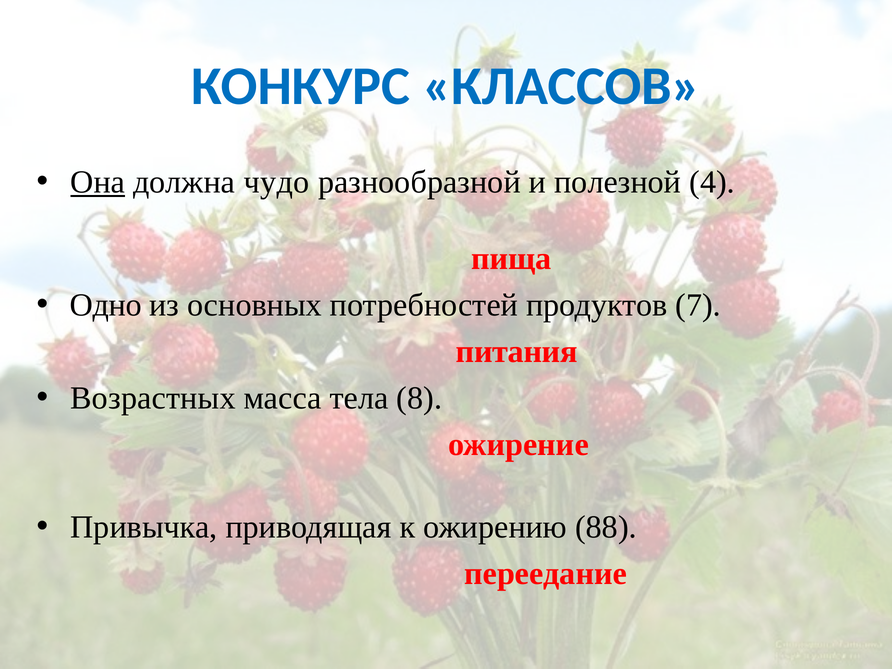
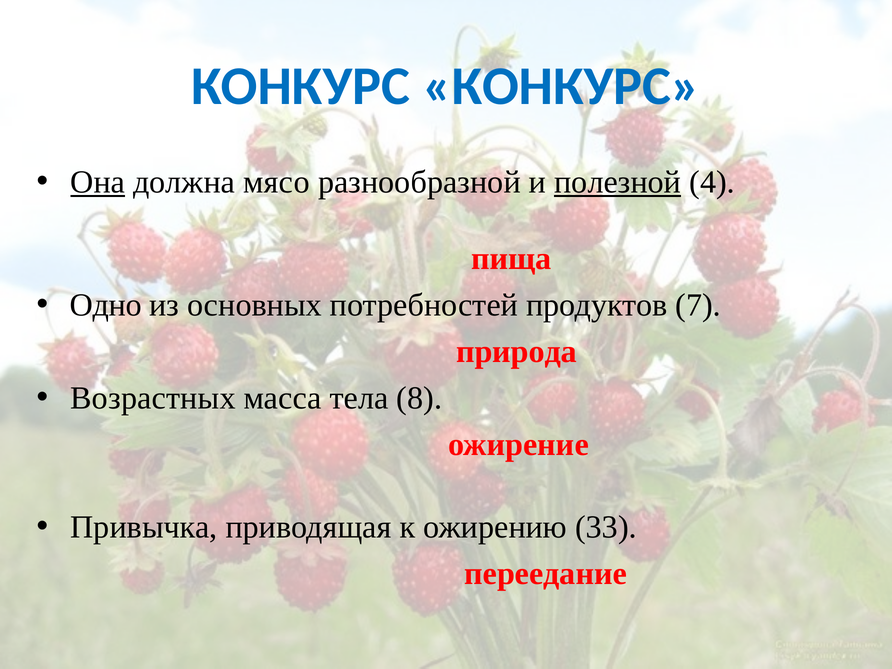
КОНКУРС КЛАССОВ: КЛАССОВ -> КОНКУРС (561, 86)
чудо: чудо -> мясо (276, 182)
полезной underline: none -> present (618, 182)
питания: питания -> природа (517, 352)
88: 88 -> 33 (606, 527)
